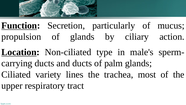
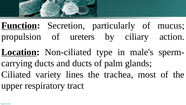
of glands: glands -> ureters (82, 37)
